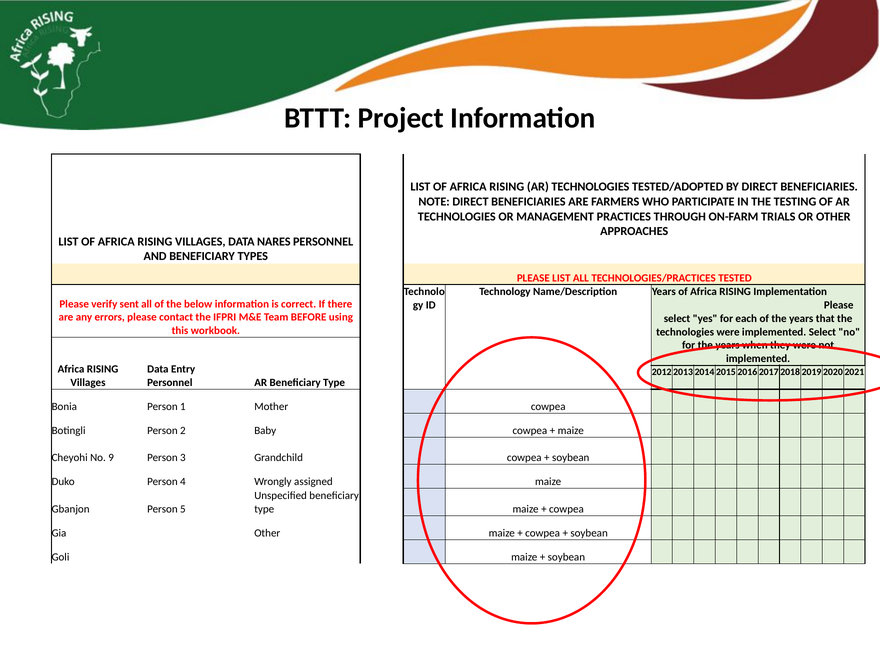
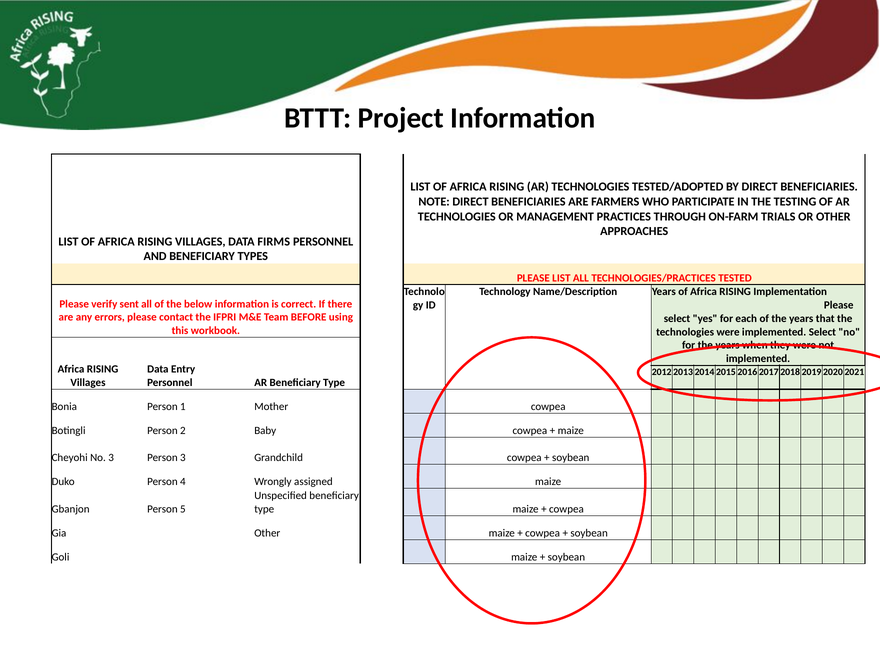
NARES: NARES -> FIRMS (274, 241)
No 9: 9 -> 3 (111, 458)
